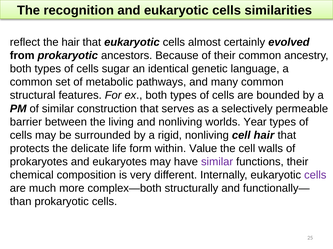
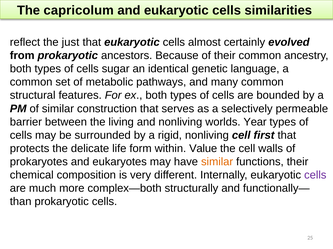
recognition: recognition -> capricolum (79, 10)
the hair: hair -> just (71, 42)
cell hair: hair -> first (264, 136)
similar colour: purple -> orange (217, 162)
